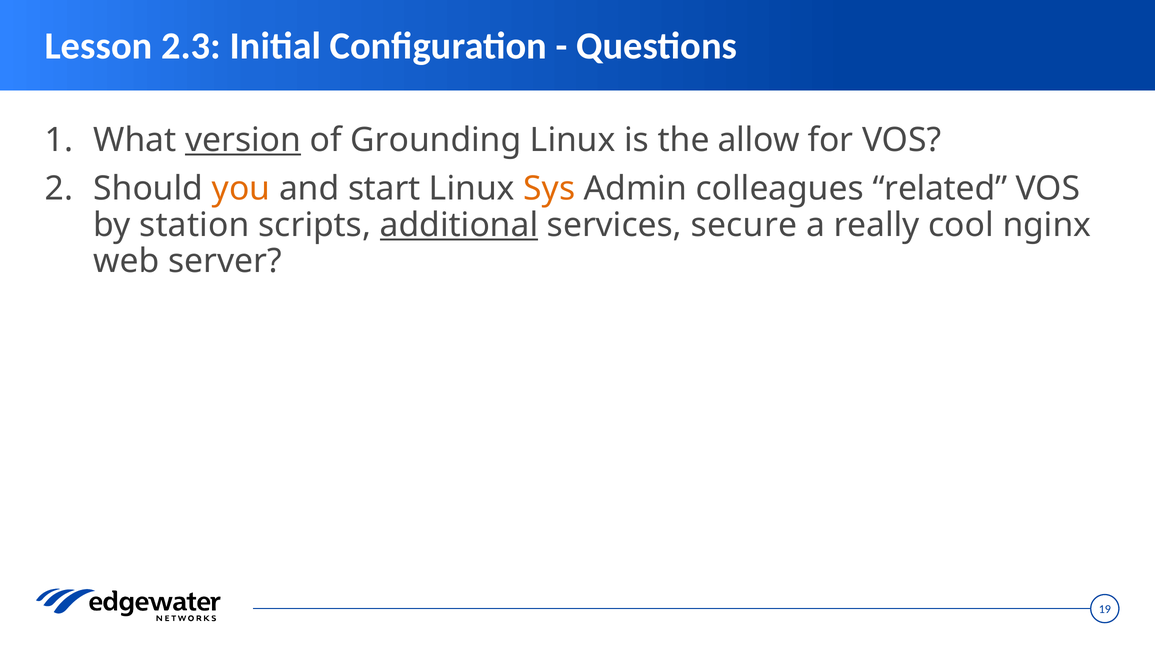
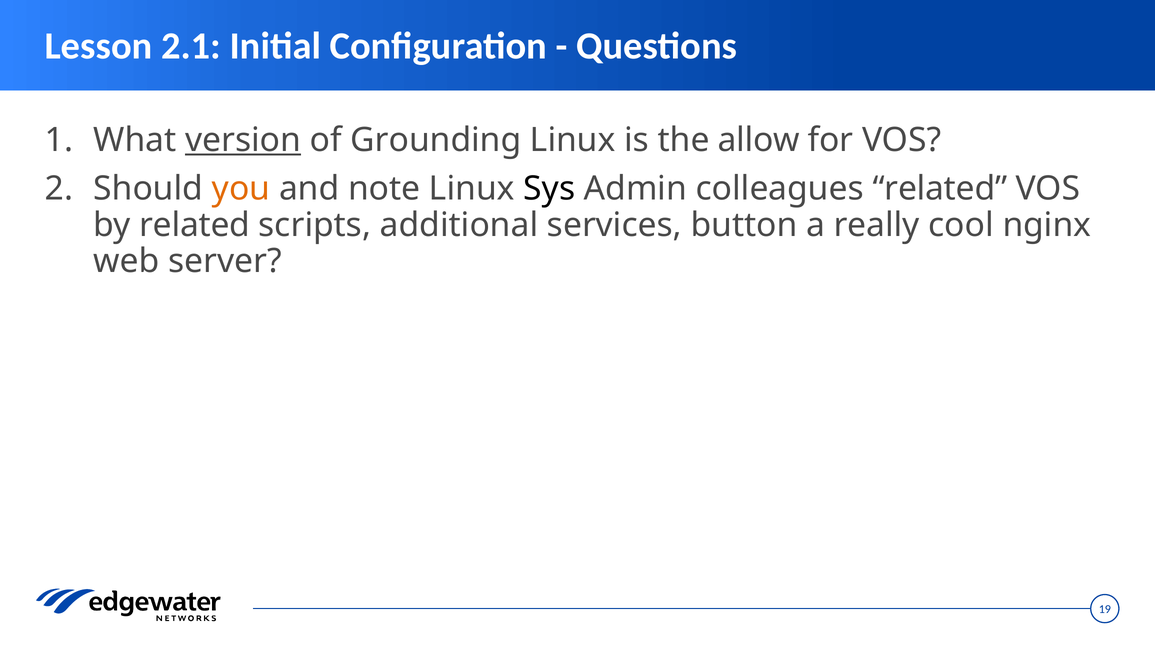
2.3: 2.3 -> 2.1 (191, 46)
start: start -> note (384, 189)
Sys colour: orange -> black (549, 189)
by station: station -> related (195, 225)
additional underline: present -> none (459, 225)
secure: secure -> button (744, 225)
